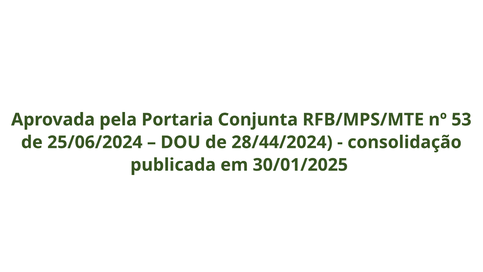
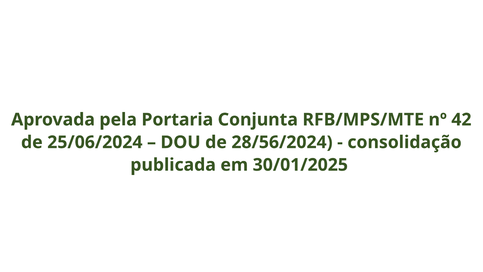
53: 53 -> 42 (461, 120)
28/44/2024: 28/44/2024 -> 28/56/2024 (282, 142)
